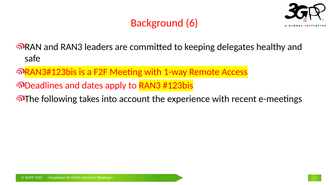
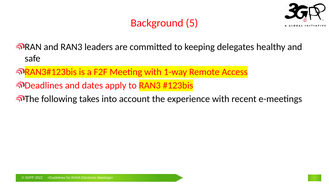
6: 6 -> 5 (192, 23)
